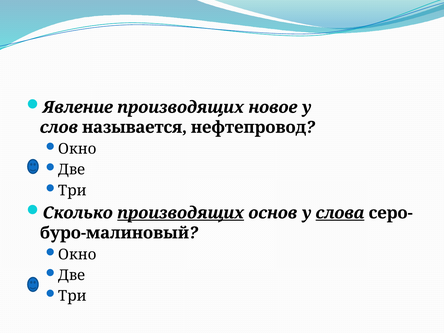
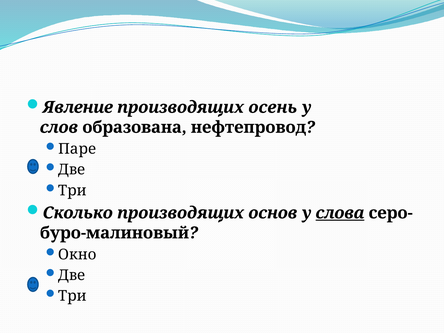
новое: новое -> осень (273, 107)
называется: называется -> образована (134, 127)
Окно: Окно -> Паре (77, 149)
производящих underline: present -> none (181, 213)
